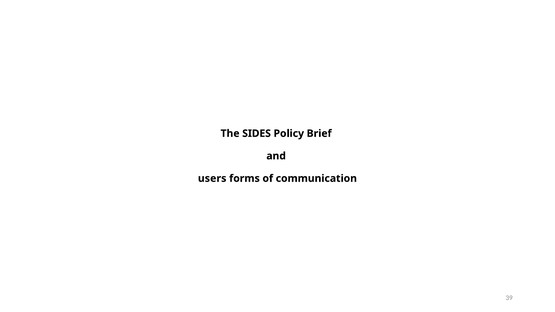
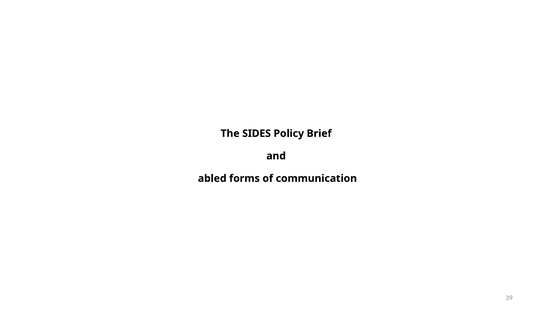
users: users -> abled (212, 179)
